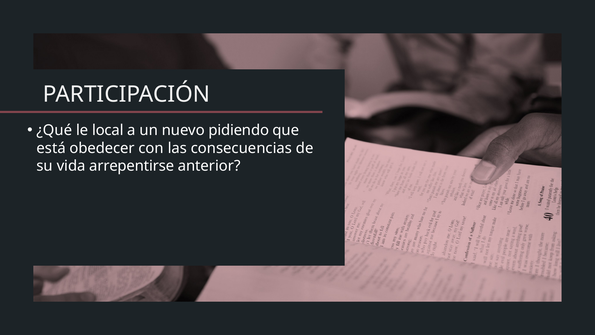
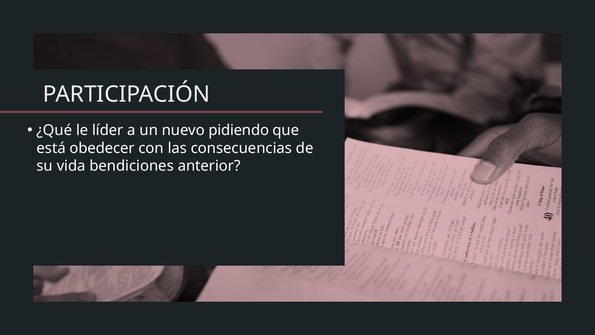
local: local -> líder (108, 130)
arrepentirse: arrepentirse -> bendiciones (132, 166)
